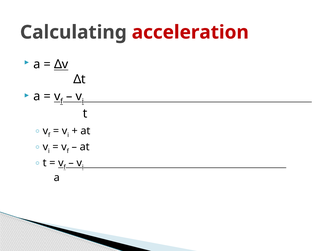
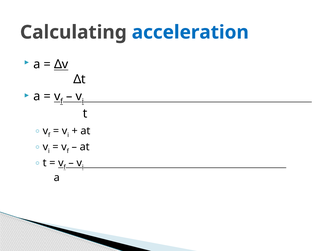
acceleration colour: red -> blue (190, 32)
